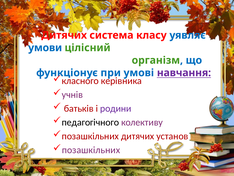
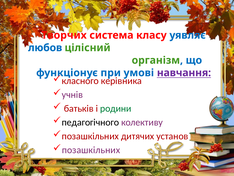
Дитячих: Дитячих -> Творчих (64, 35)
умови: умови -> любов (45, 48)
родини colour: purple -> green (116, 108)
